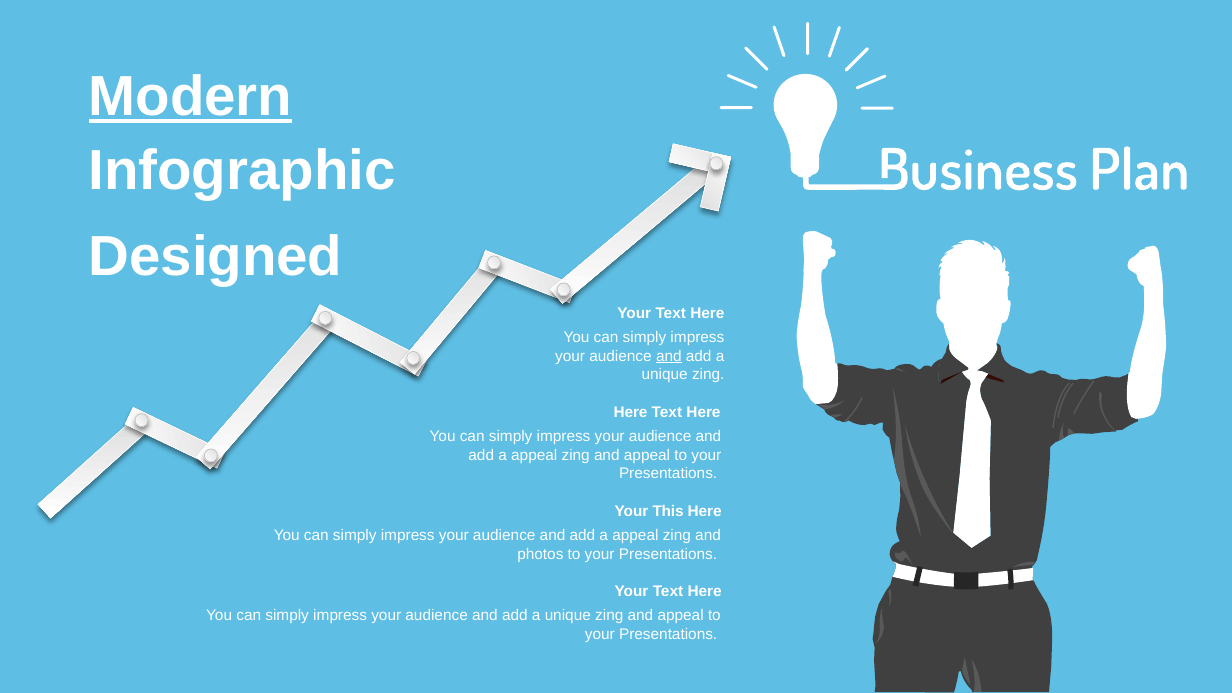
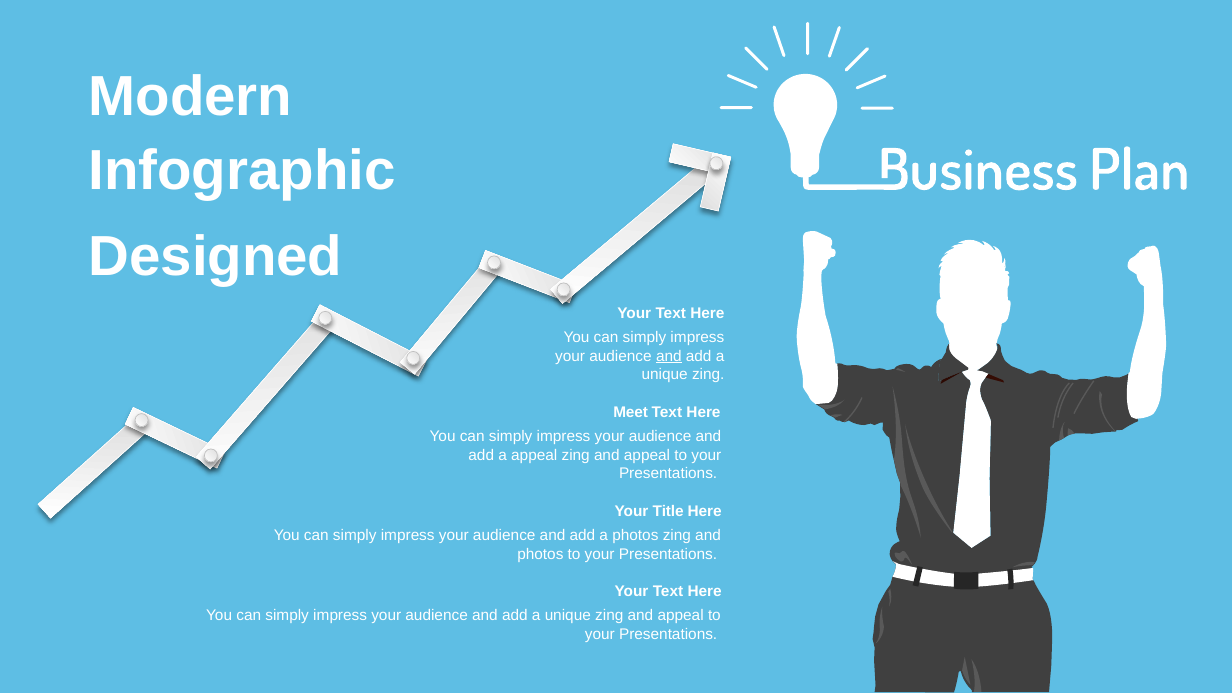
Modern underline: present -> none (190, 97)
Here: Here -> Meet (631, 412)
This: This -> Title (668, 511)
appeal: appeal -> photos (635, 536)
